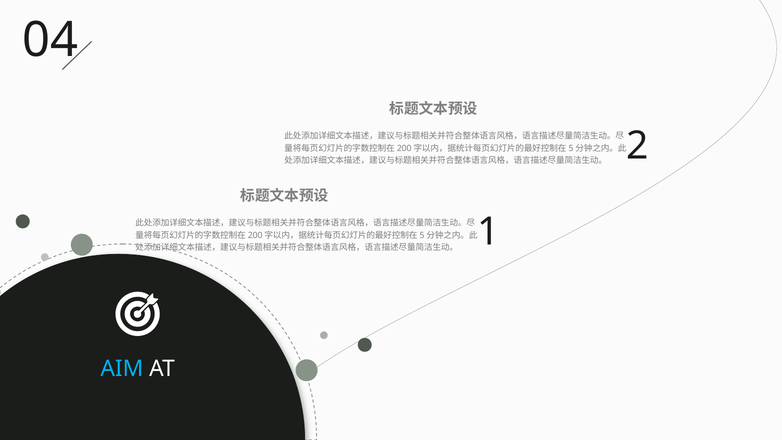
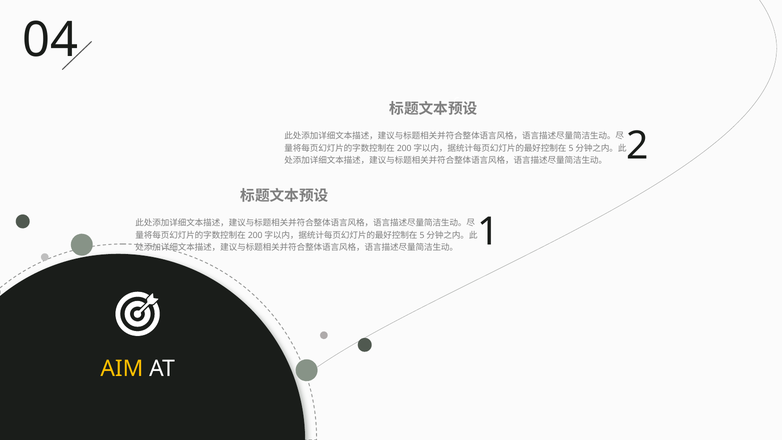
AIM colour: light blue -> yellow (122, 369)
